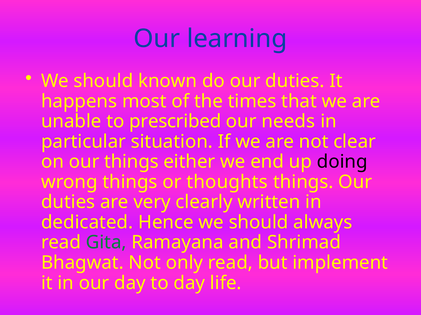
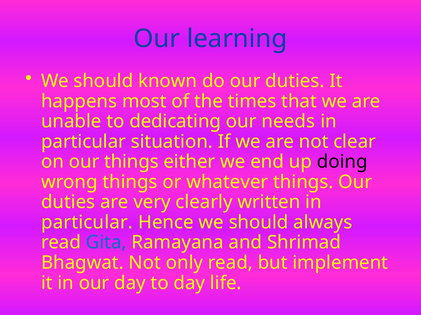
prescribed: prescribed -> dedicating (175, 122)
thoughts: thoughts -> whatever (227, 182)
dedicated: dedicated -> particular (87, 223)
Gita colour: green -> blue (106, 243)
